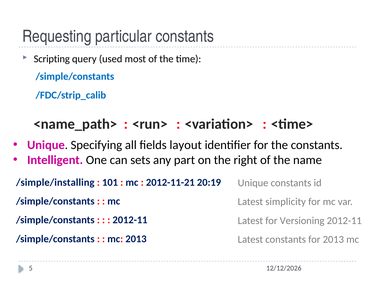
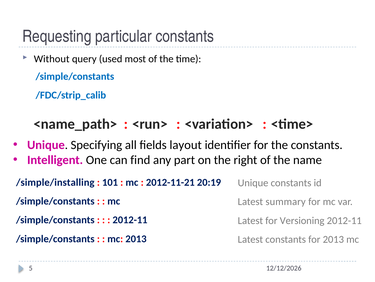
Scripting: Scripting -> Without (52, 59)
sets: sets -> find (140, 160)
simplicity: simplicity -> summary (286, 201)
